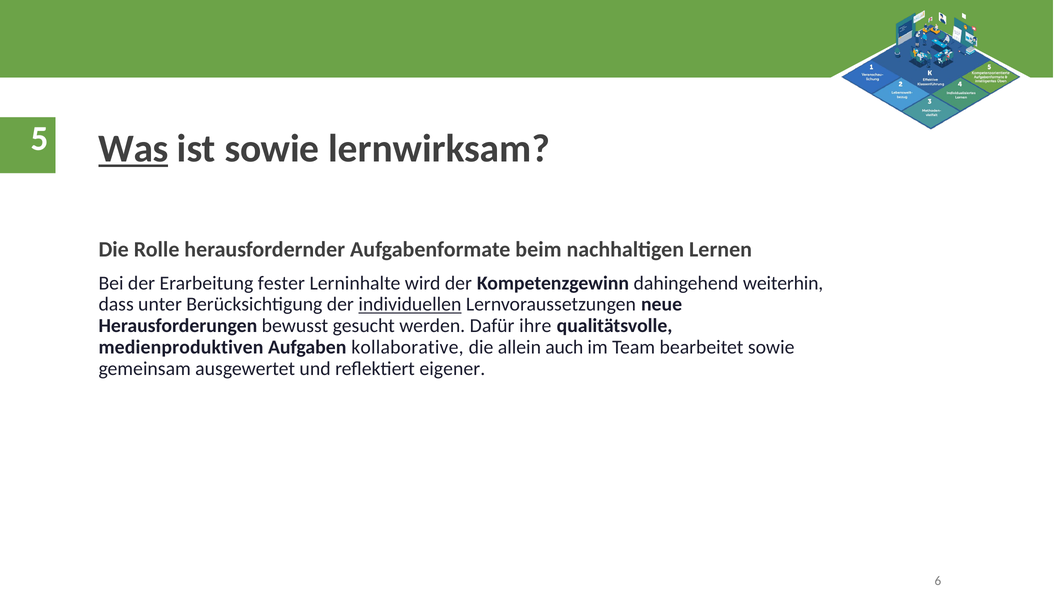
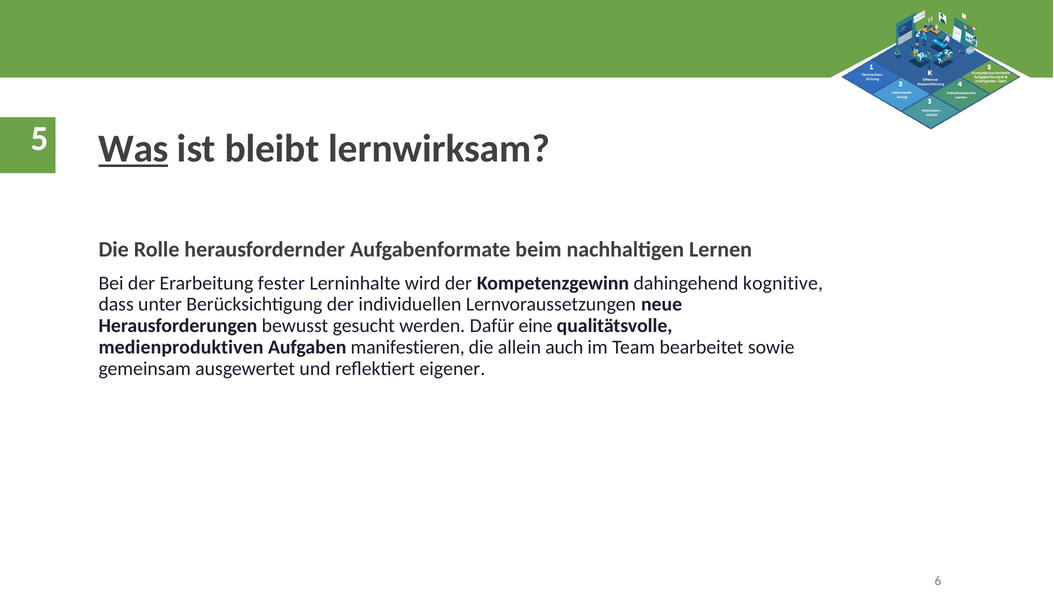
ist sowie: sowie -> bleibt (272, 149)
weiterhin: weiterhin -> kognitive (783, 283)
individuellen underline: present -> none (410, 304)
ihre: ihre -> eine (535, 326)
kollaborative: kollaborative -> manifestieren (408, 347)
